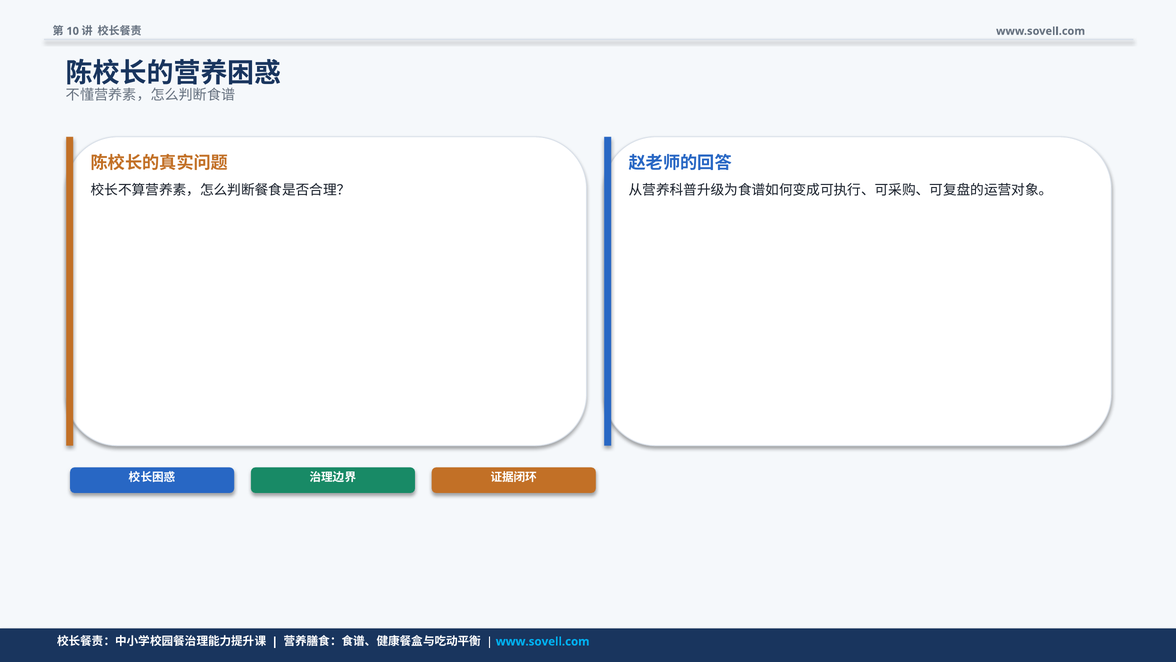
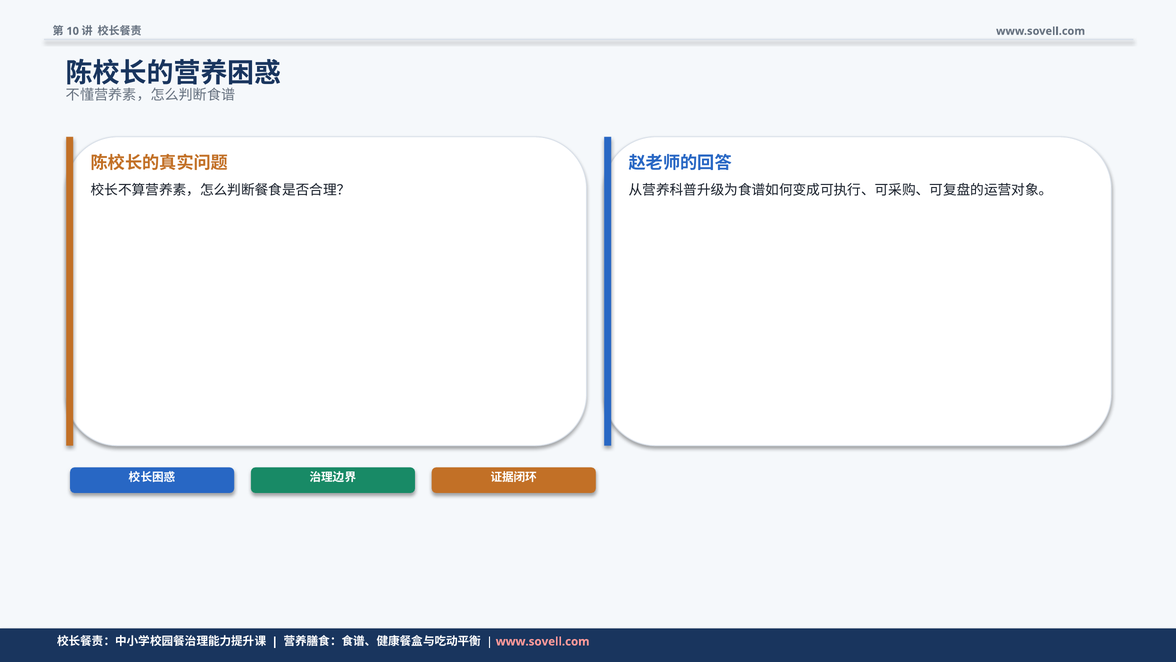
www.sovell.com colour: light blue -> pink (543, 641)
